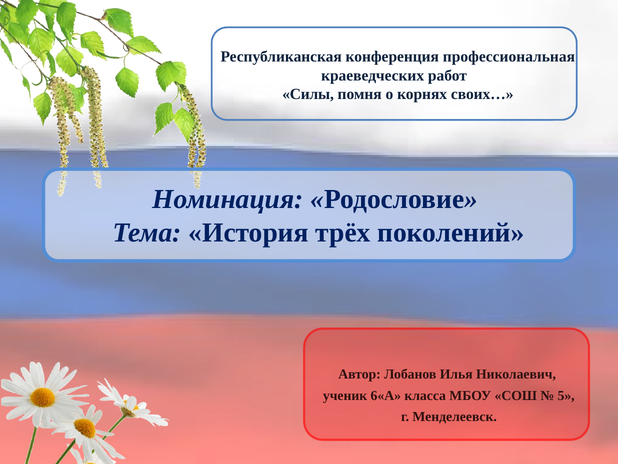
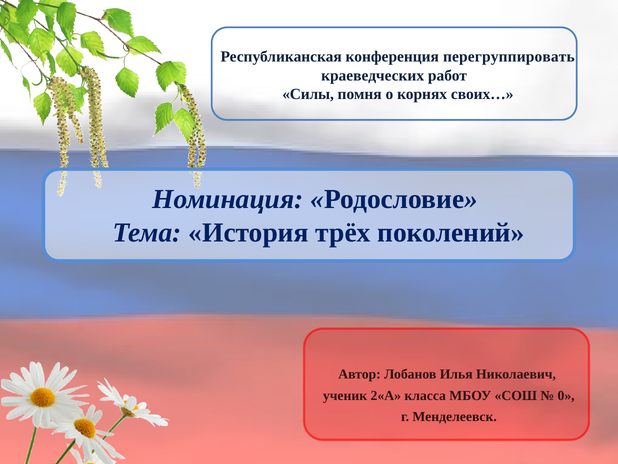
профессиональная: профессиональная -> перегруппировать (509, 57)
6«А: 6«А -> 2«А (386, 395)
5: 5 -> 0 (566, 395)
